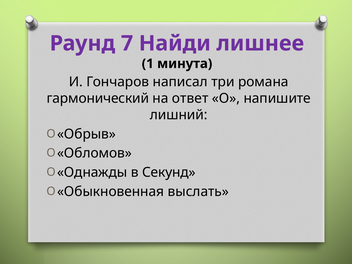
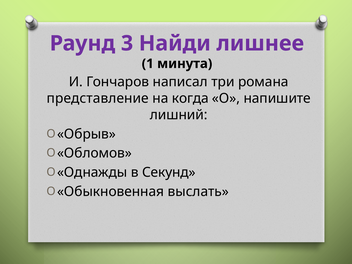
7: 7 -> 3 (127, 43)
гармонический: гармонический -> представление (98, 98)
ответ: ответ -> когда (190, 98)
